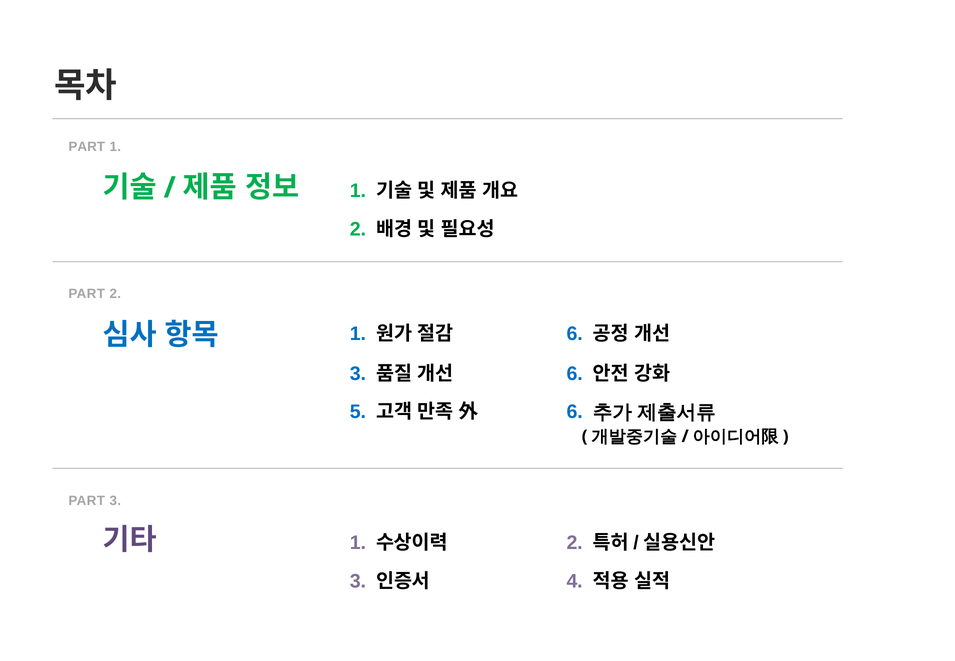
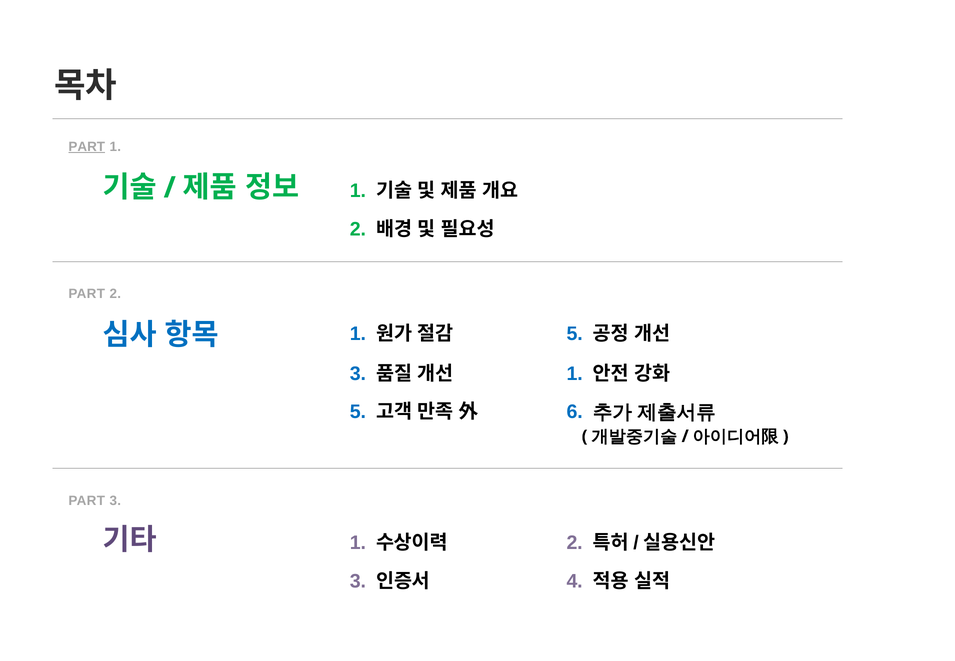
PART underline: none -> present (87, 147)
6: 6 -> 5 (575, 334)
6: 6 -> 1 (575, 374)
